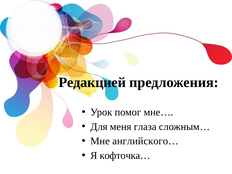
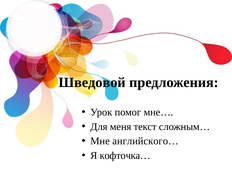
Редакцией: Редакцией -> Шведовой (92, 82)
глаза: глаза -> текст (145, 127)
